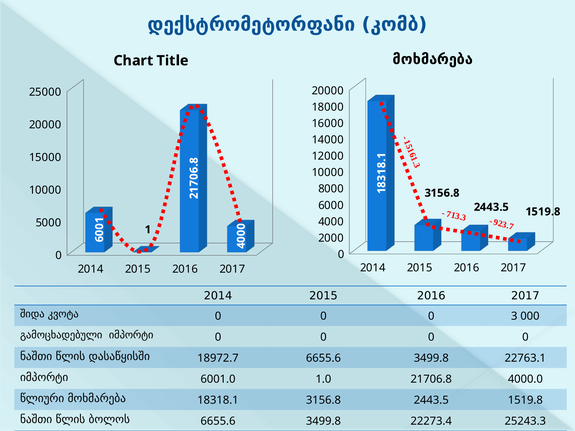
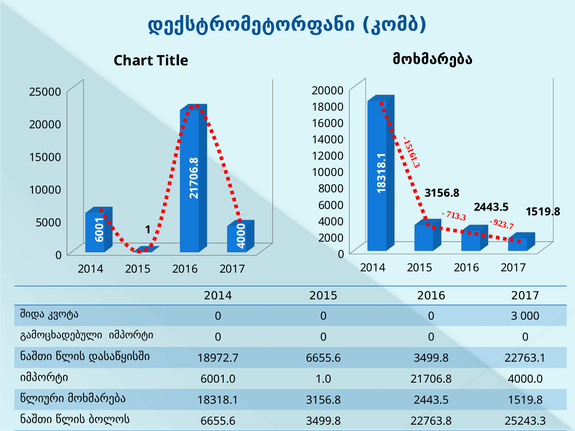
22273.4: 22273.4 -> 22763.8 (431, 421)
